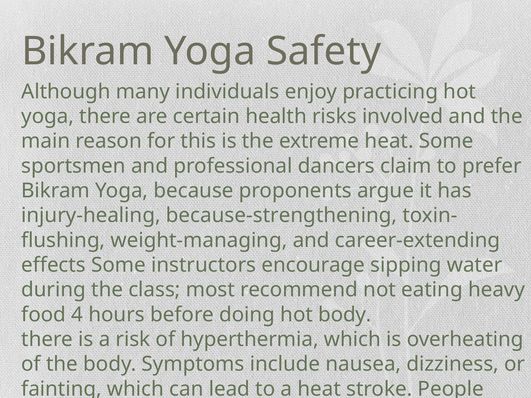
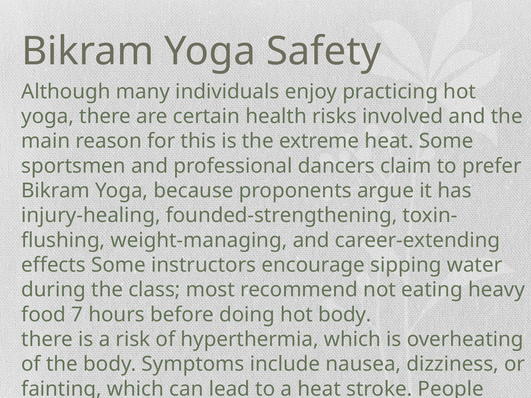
because-strengthening: because-strengthening -> founded-strengthening (282, 216)
4: 4 -> 7 (77, 315)
